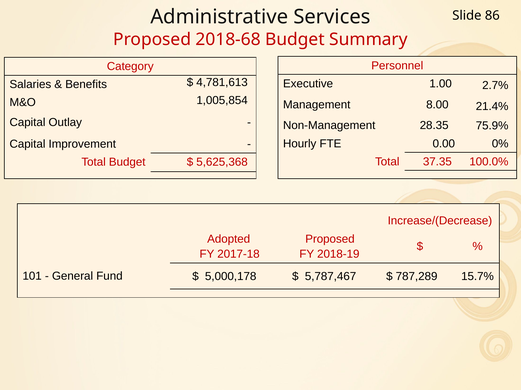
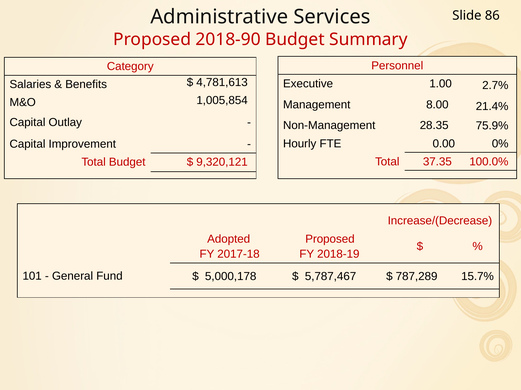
2018-68: 2018-68 -> 2018-90 (228, 39)
5,625,368: 5,625,368 -> 9,320,121 (222, 162)
